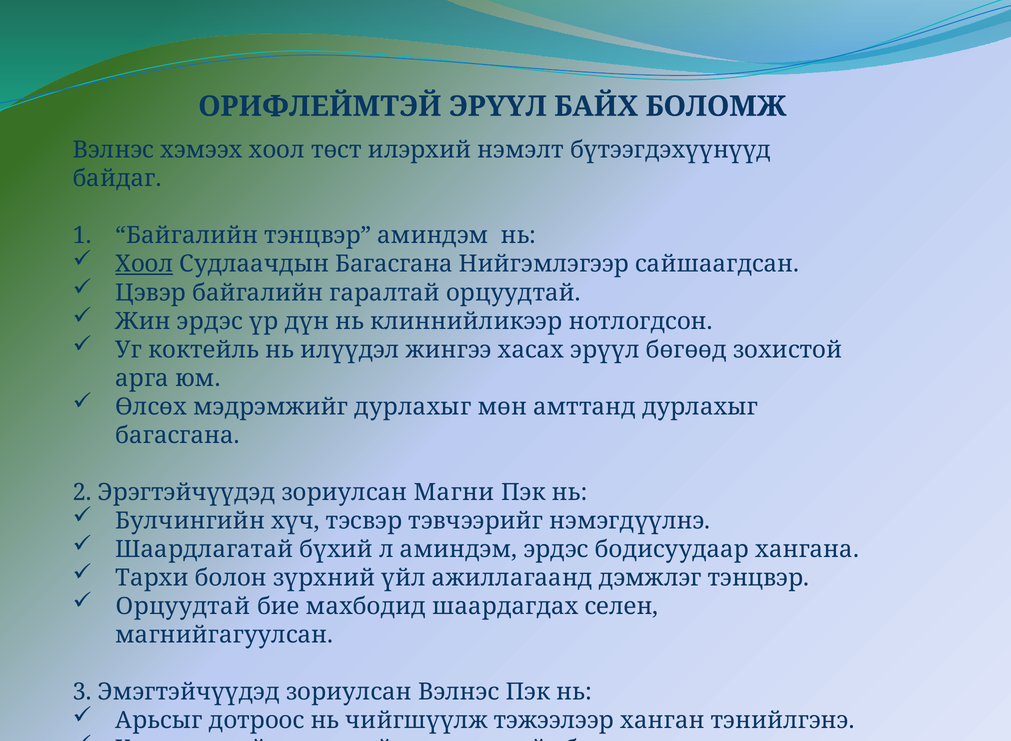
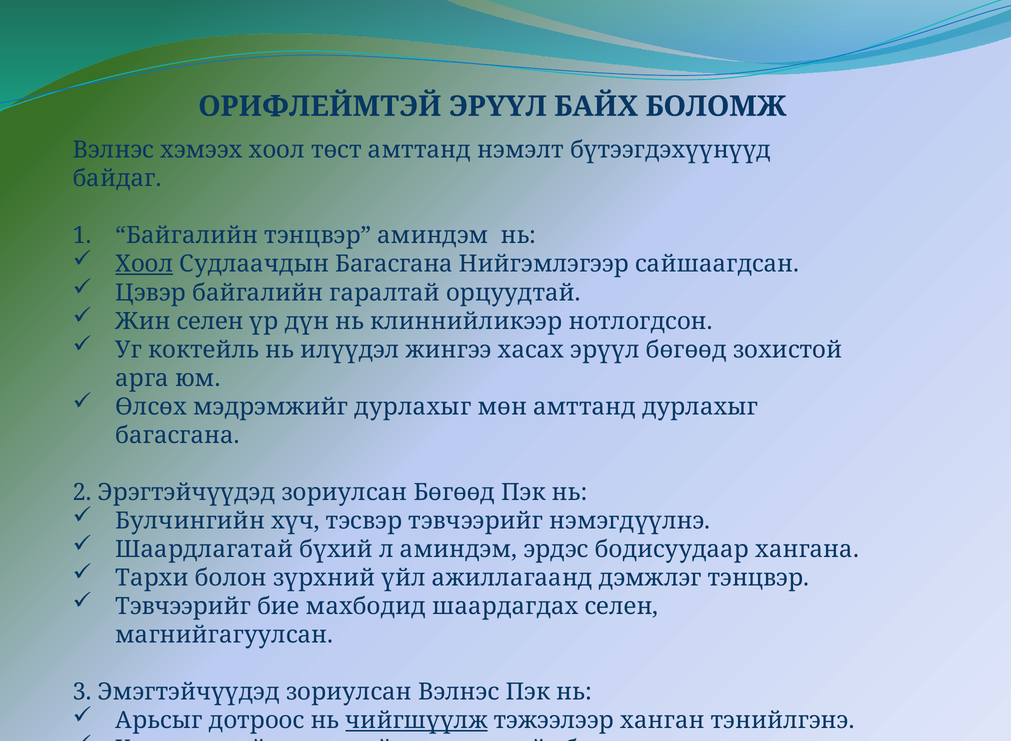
төст илэрхий: илэрхий -> амттанд (420, 150)
Жин эрдэс: эрдэс -> селен (210, 321)
зориулсан Магни: Магни -> Бөгөөд (454, 493)
Орцуудтай: Орцуудтай -> Тэвчээрийг (183, 607)
чийгшүүлж underline: none -> present (416, 721)
